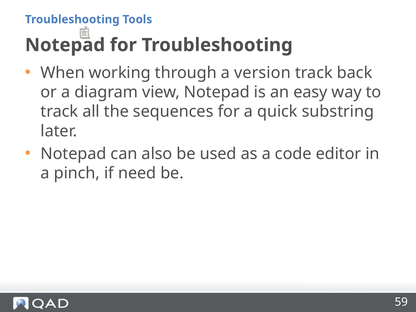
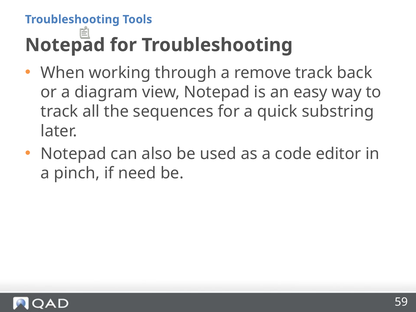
version: version -> remove (263, 73)
